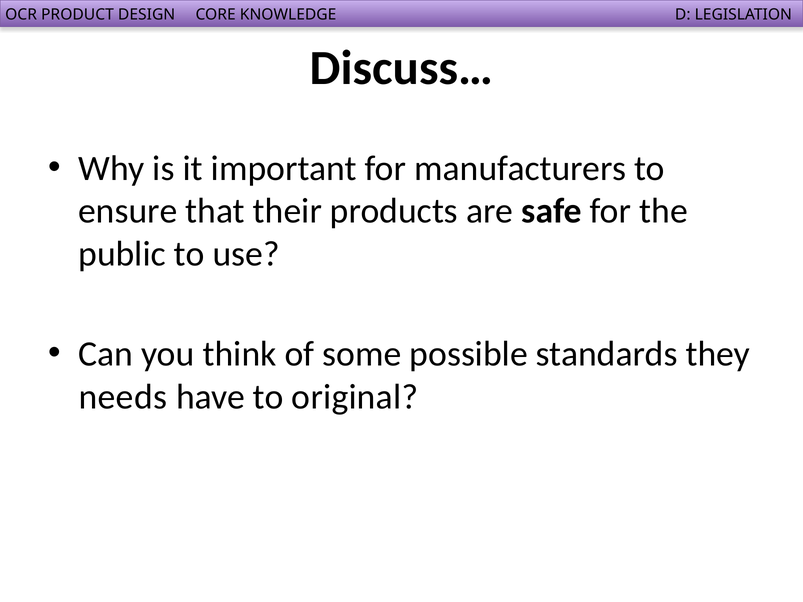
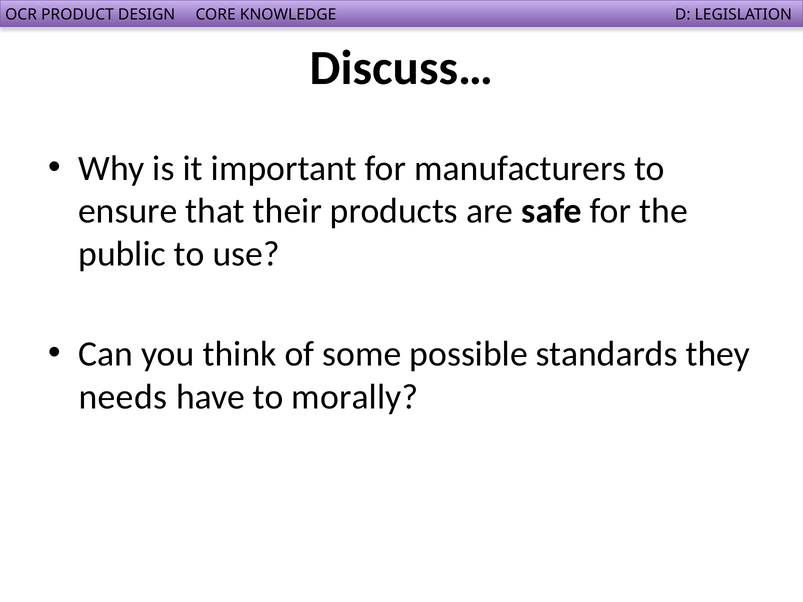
original: original -> morally (355, 397)
